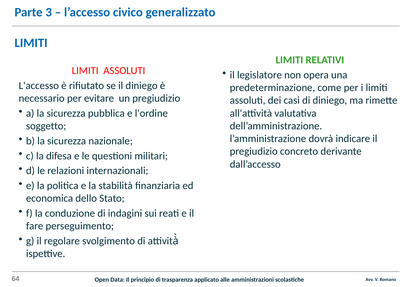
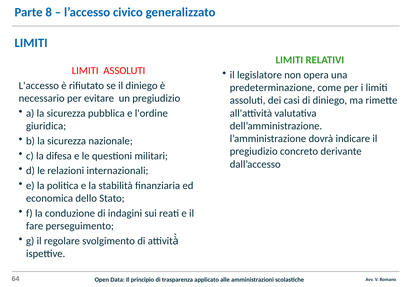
3: 3 -> 8 (49, 12)
soggetto: soggetto -> giuridica (46, 126)
